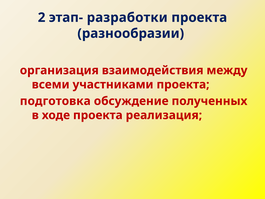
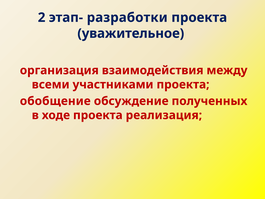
разнообразии: разнообразии -> уважительное (131, 33)
подготовка: подготовка -> обобщение (55, 101)
